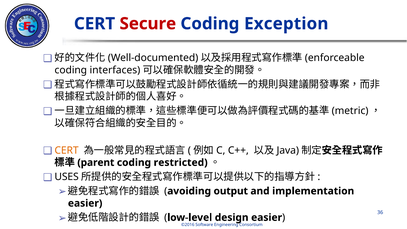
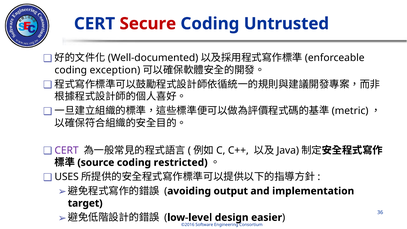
Exception: Exception -> Untrusted (286, 24)
interfaces: interfaces -> exception (115, 70)
CERT colour: orange -> purple (67, 150)
parent: parent -> source (96, 163)
easier: easier -> target (85, 203)
